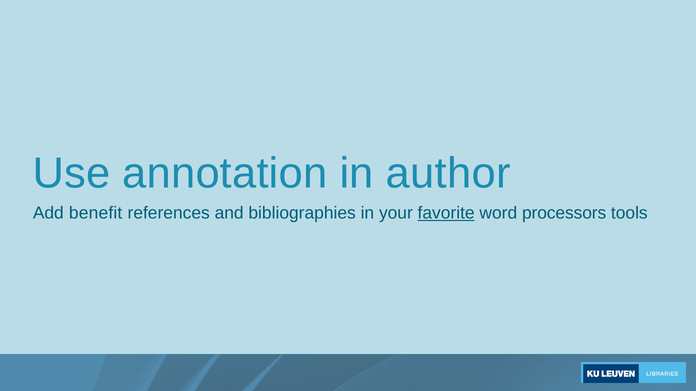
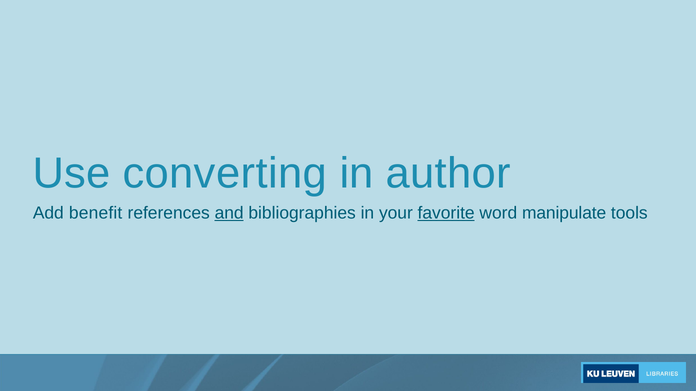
annotation: annotation -> converting (225, 173)
and underline: none -> present (229, 213)
processors: processors -> manipulate (564, 213)
